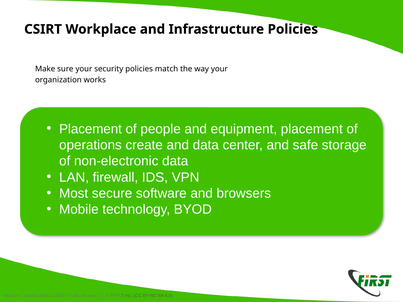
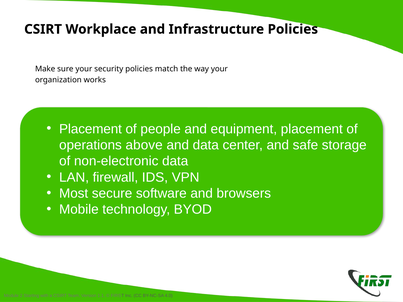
create: create -> above (144, 145)
